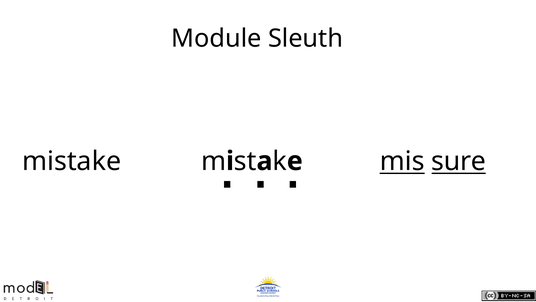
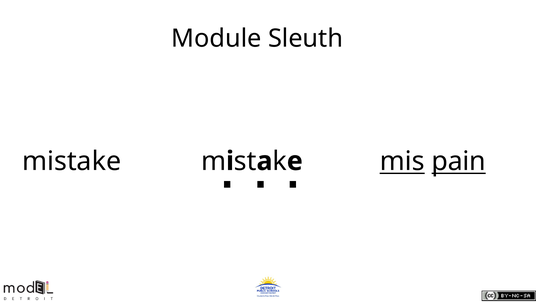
sure: sure -> pain (459, 161)
